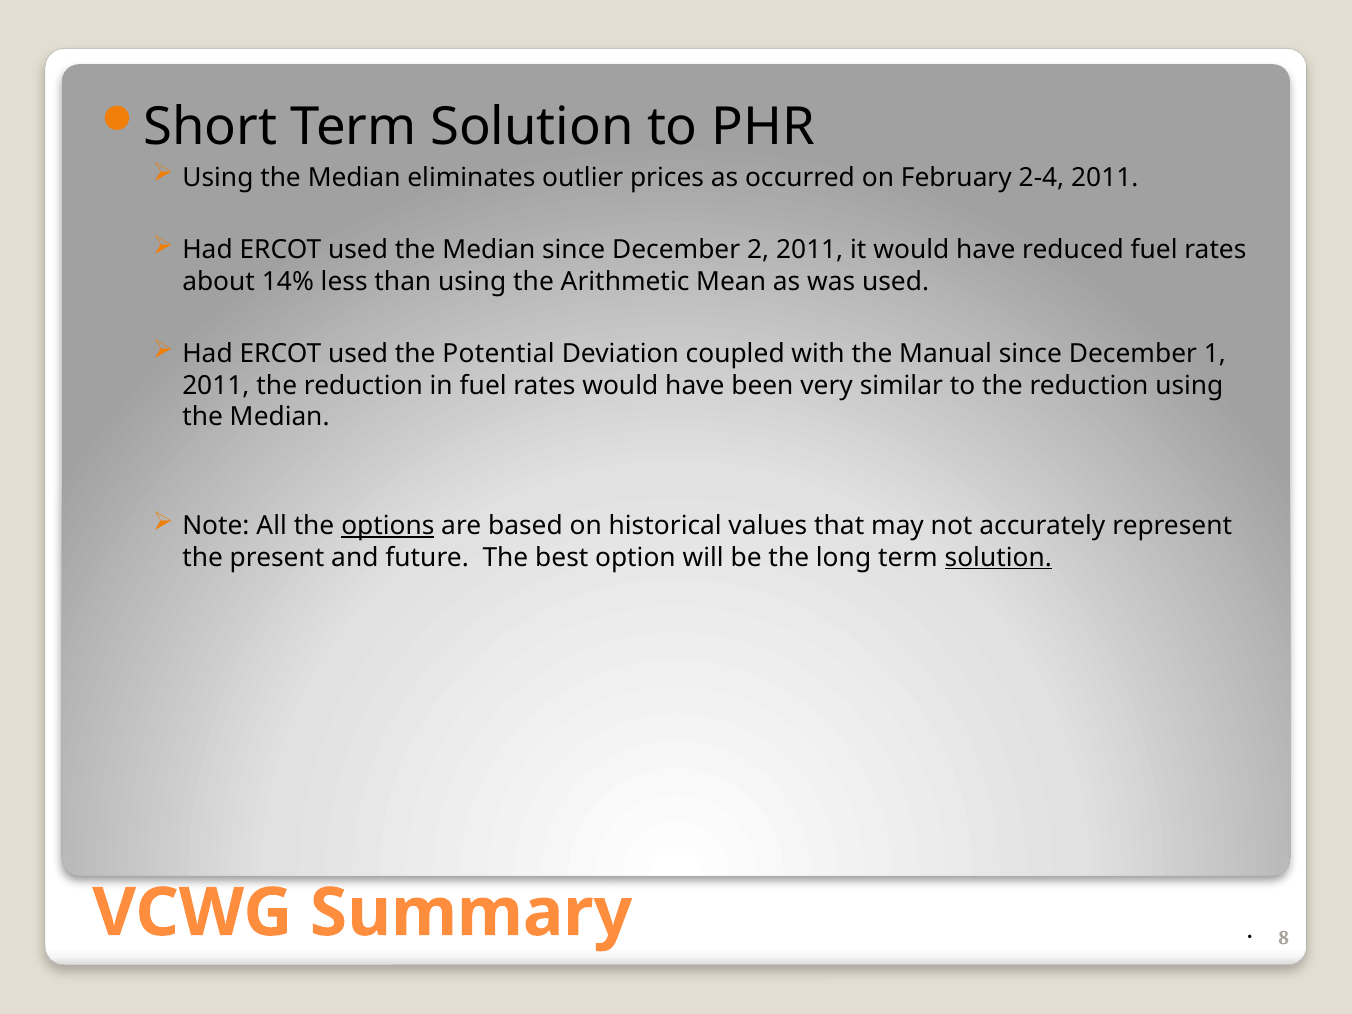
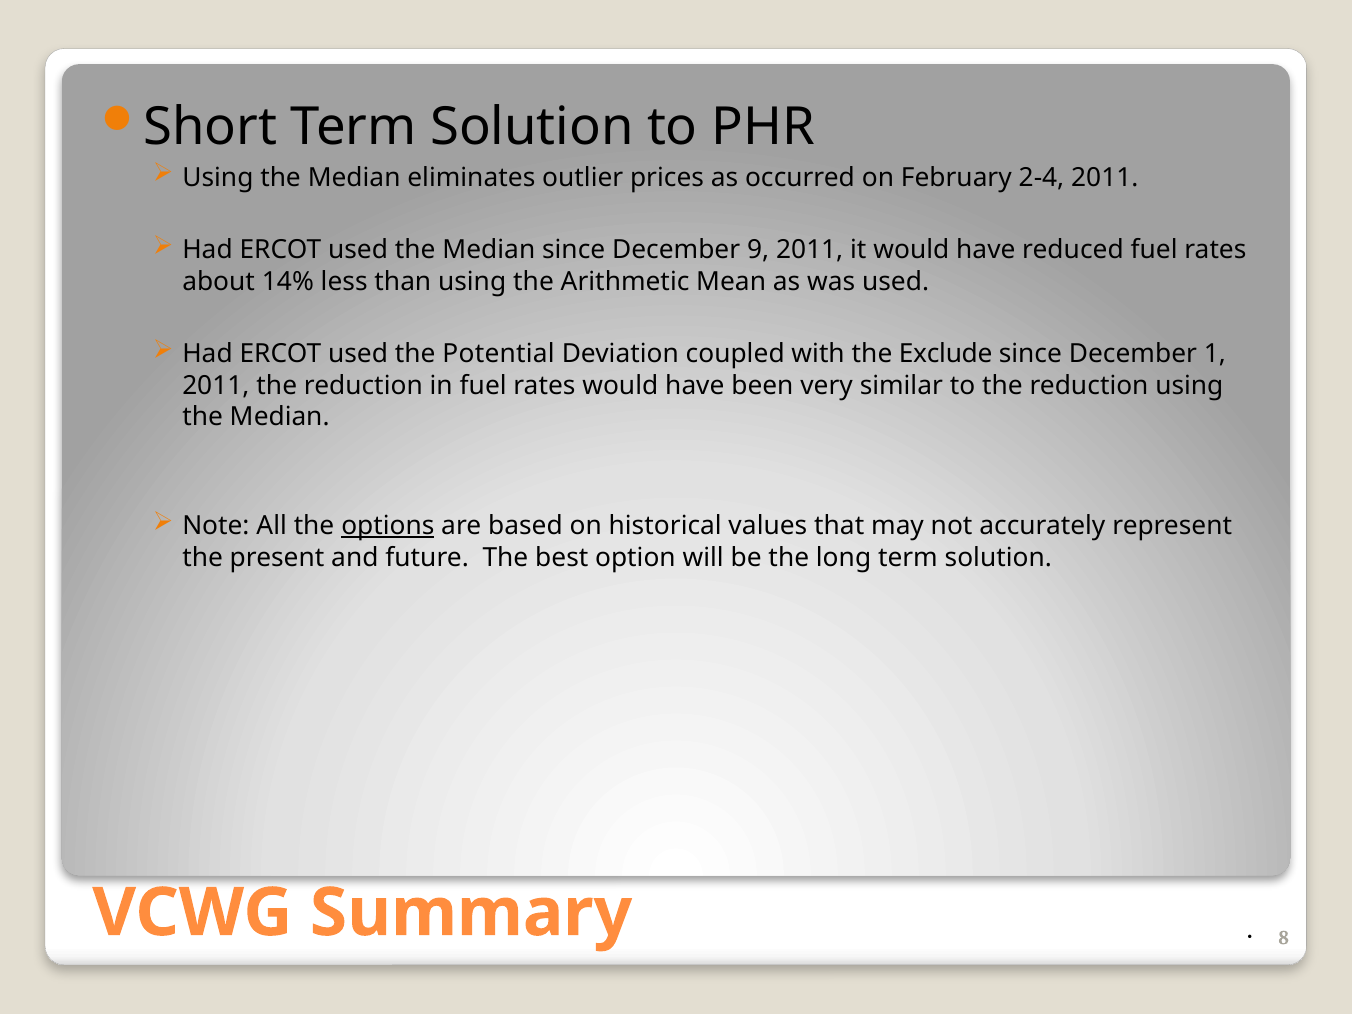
2: 2 -> 9 (758, 250)
Manual: Manual -> Exclude (946, 354)
solution underline: present -> none (998, 557)
